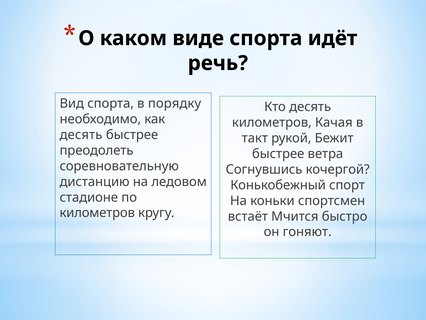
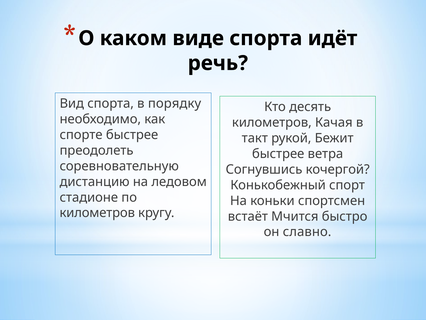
десять: десять -> спорте (81, 135)
гоняют: гоняют -> славно (307, 232)
